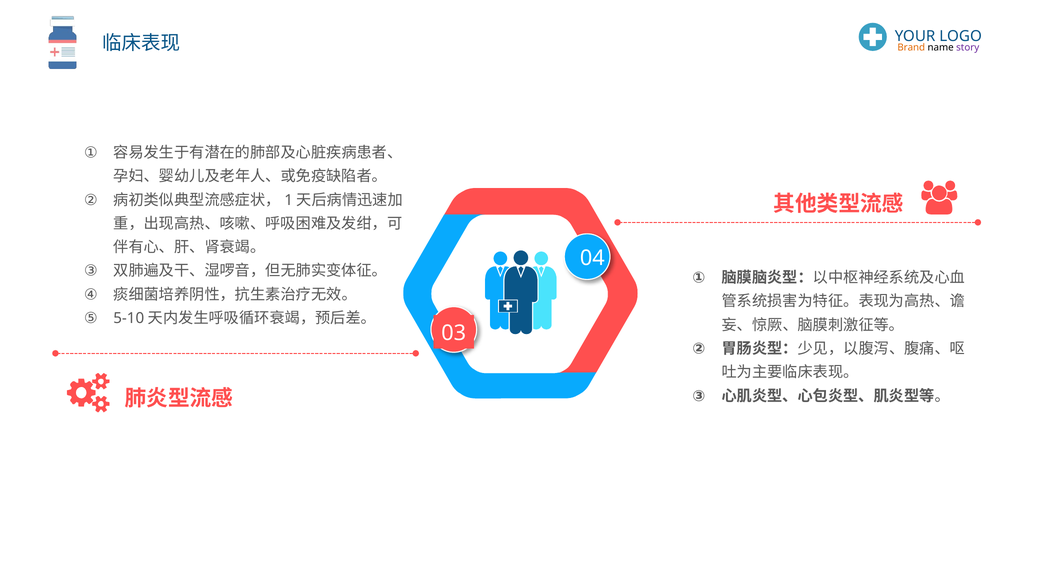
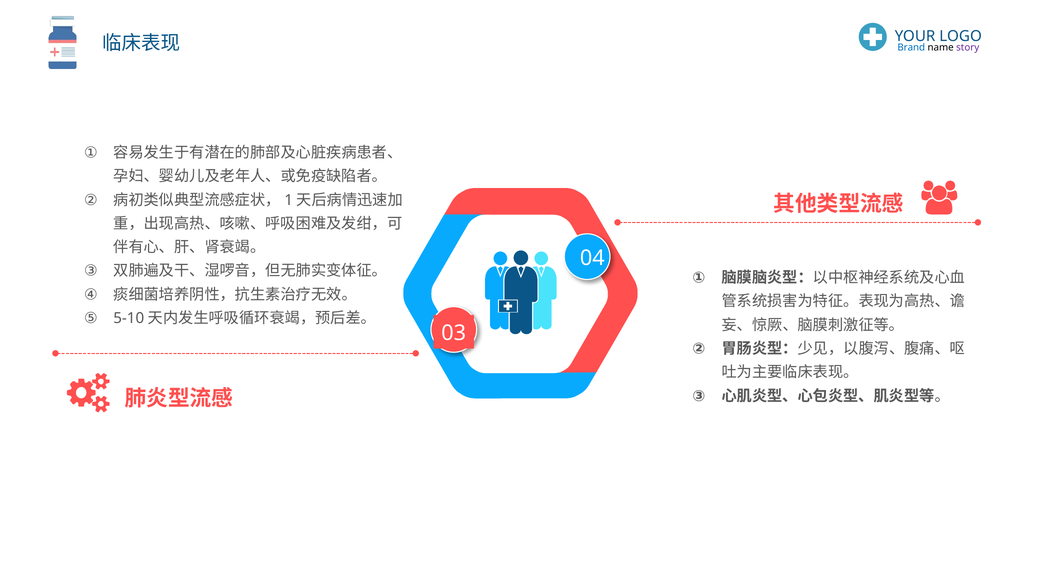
Brand colour: orange -> blue (911, 47)
